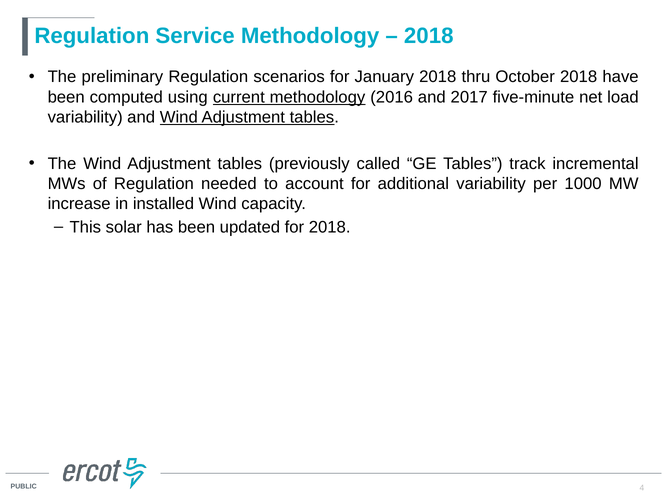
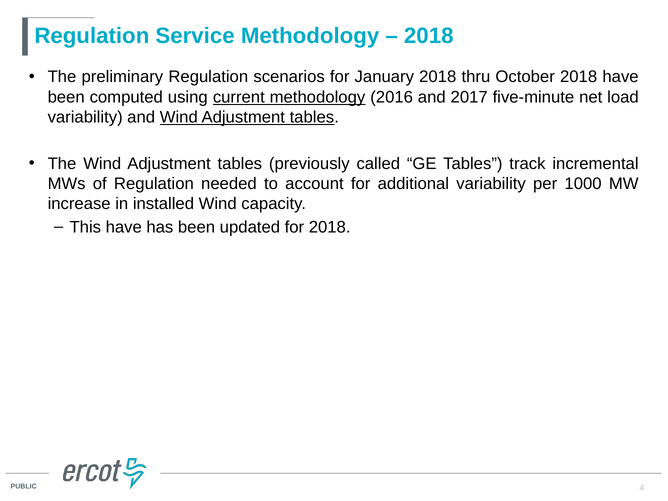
This solar: solar -> have (124, 227)
